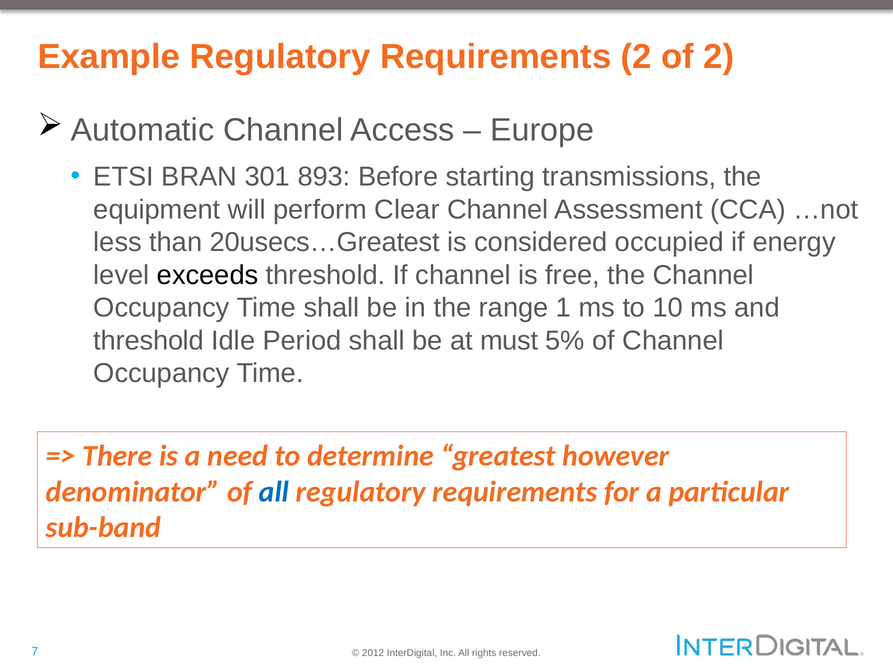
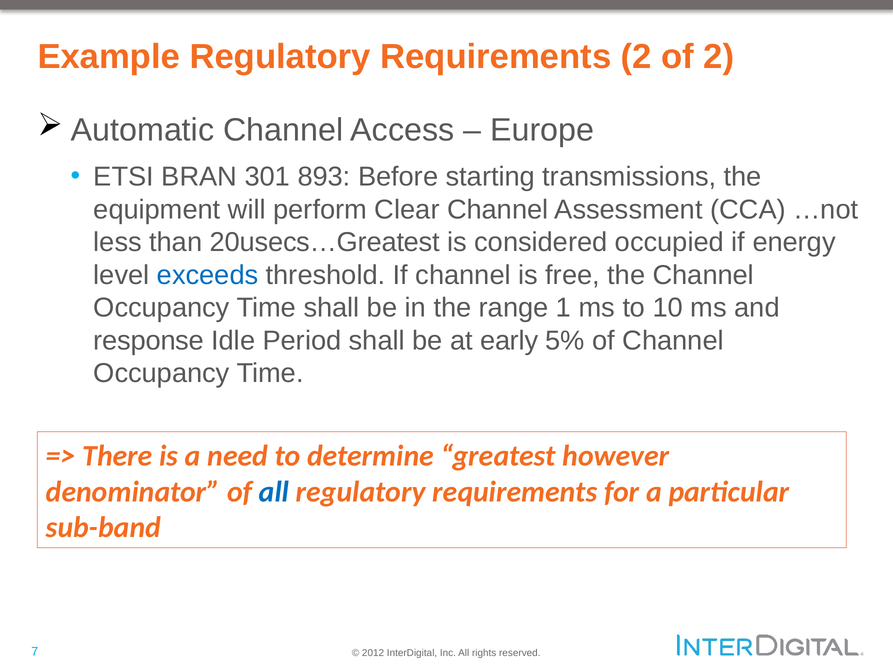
exceeds colour: black -> blue (208, 275)
threshold: threshold -> response (149, 340)
must: must -> early (509, 340)
